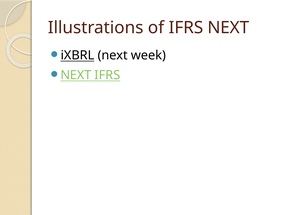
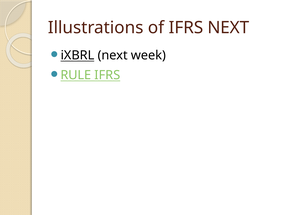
NEXT: NEXT -> RULE (76, 75)
